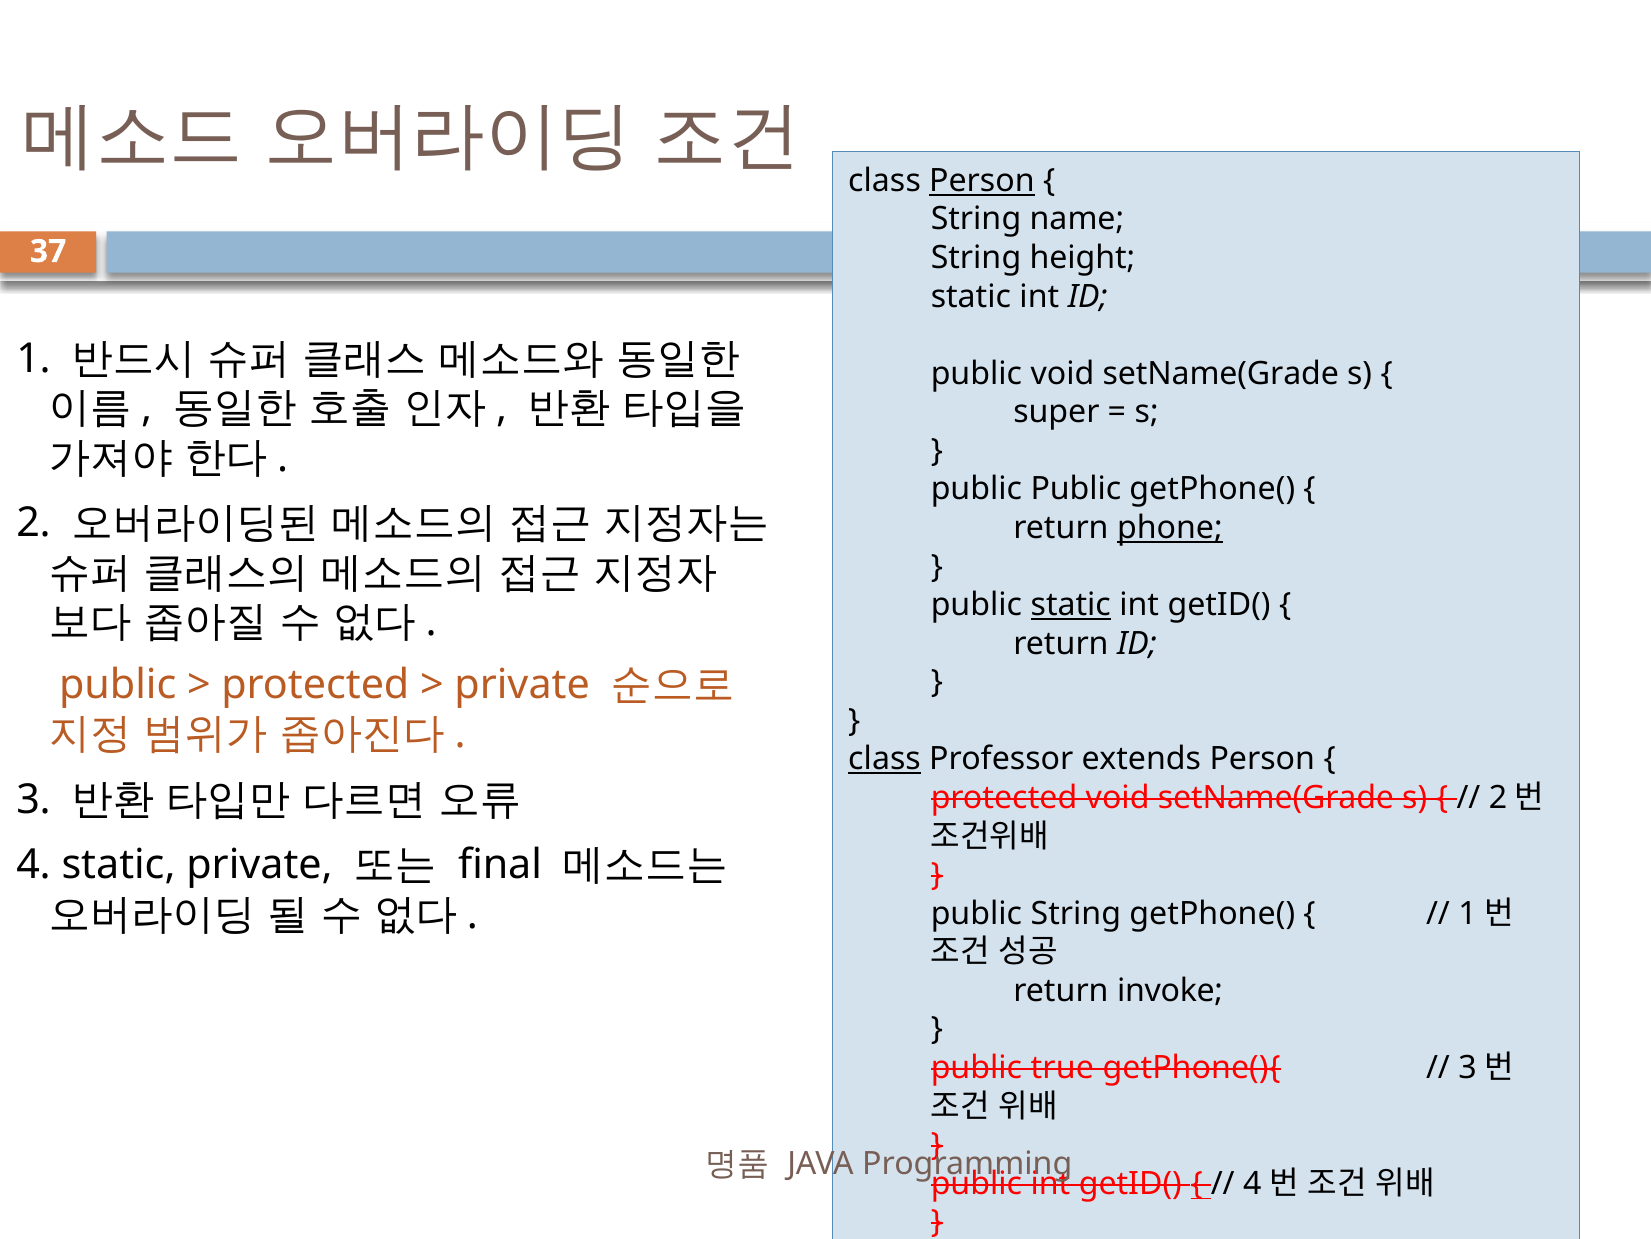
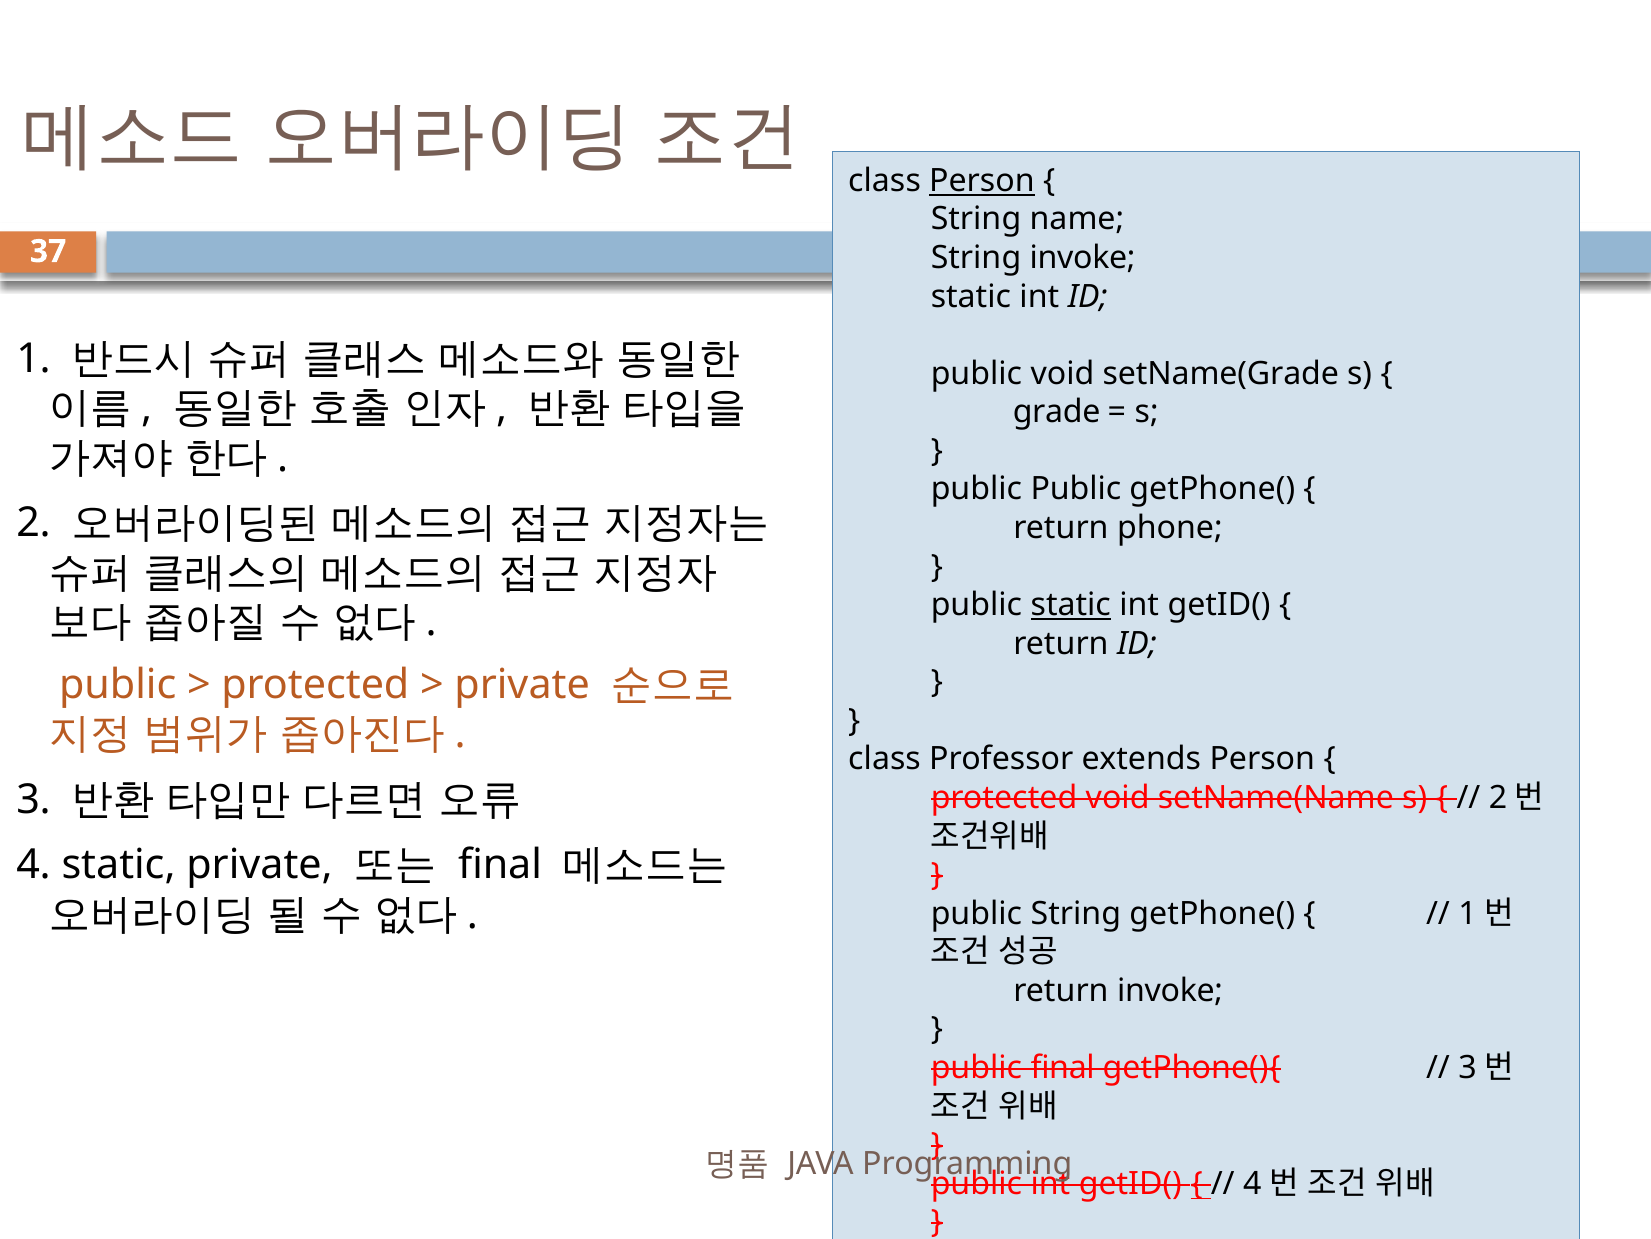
String height: height -> invoke (1083, 258)
super: super -> grade (1057, 412)
phone underline: present -> none (1170, 528)
class underline: present -> none (885, 759)
protected void setName(Grade: setName(Grade -> setName(Name (1276, 797)
public true: true -> final (1063, 1067)
